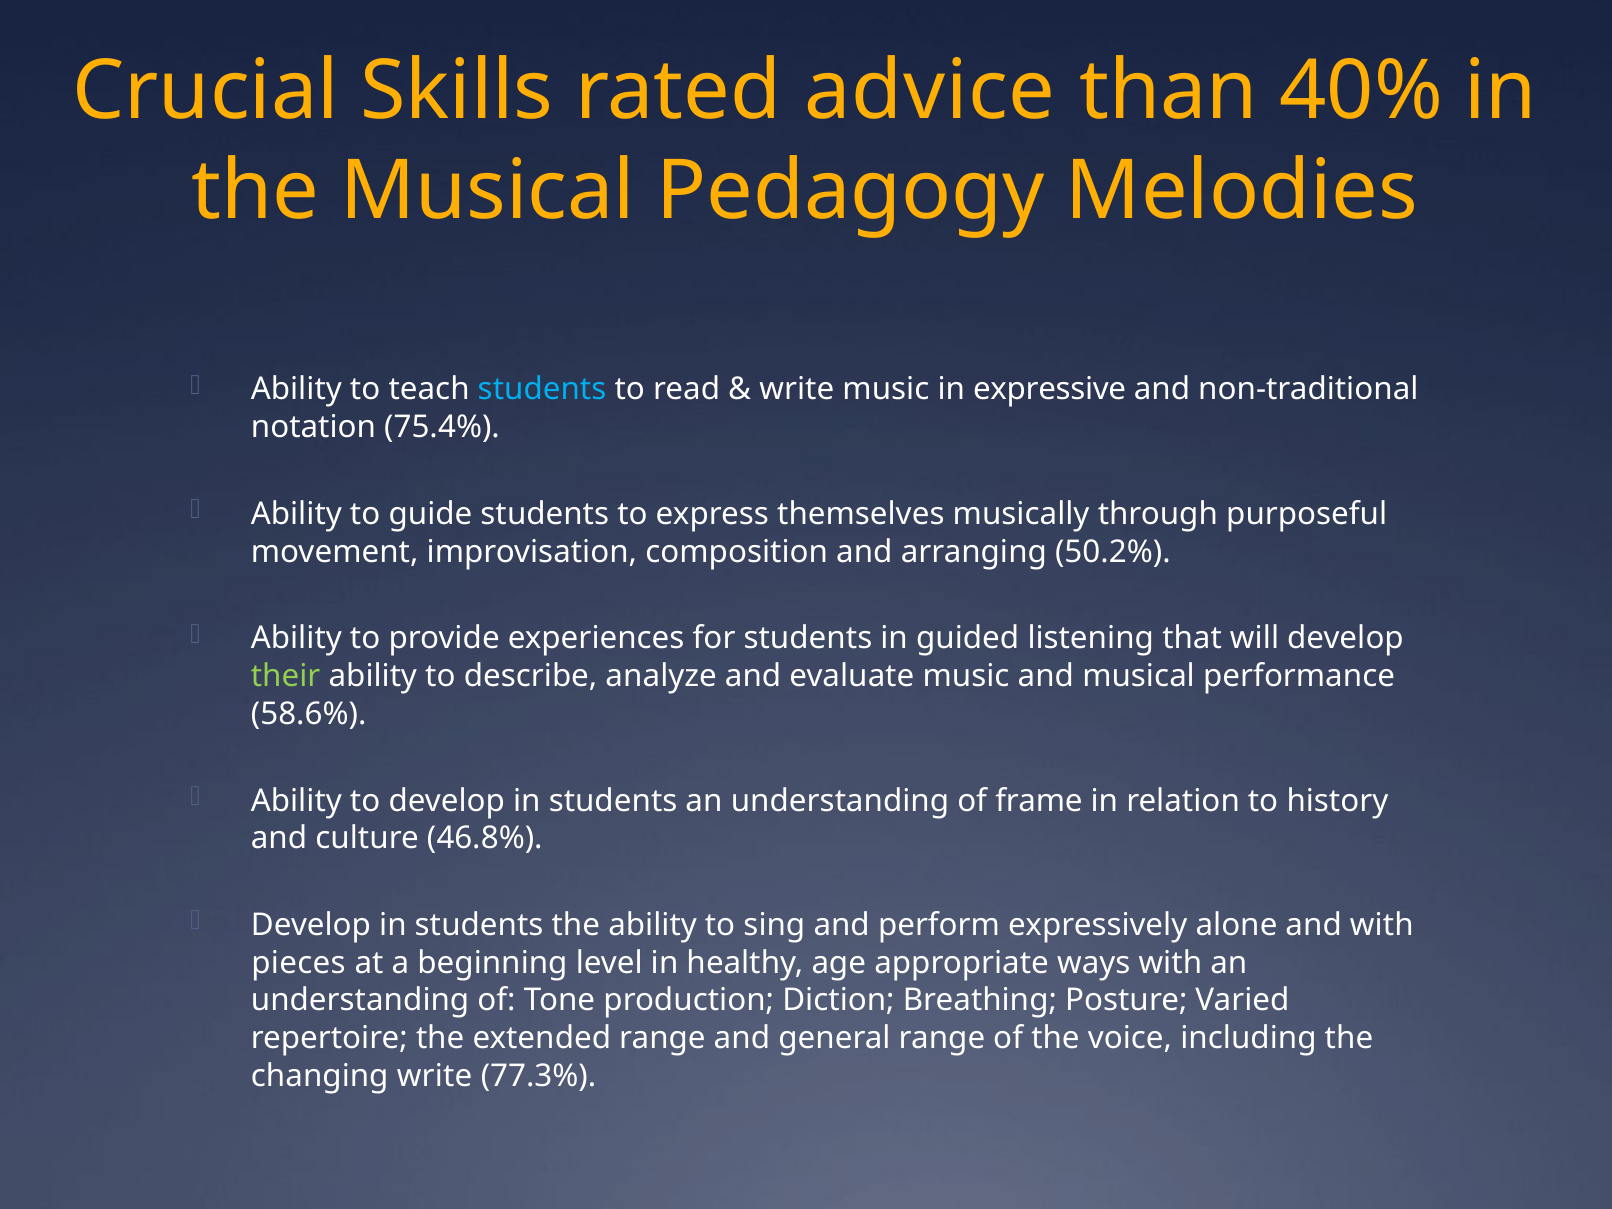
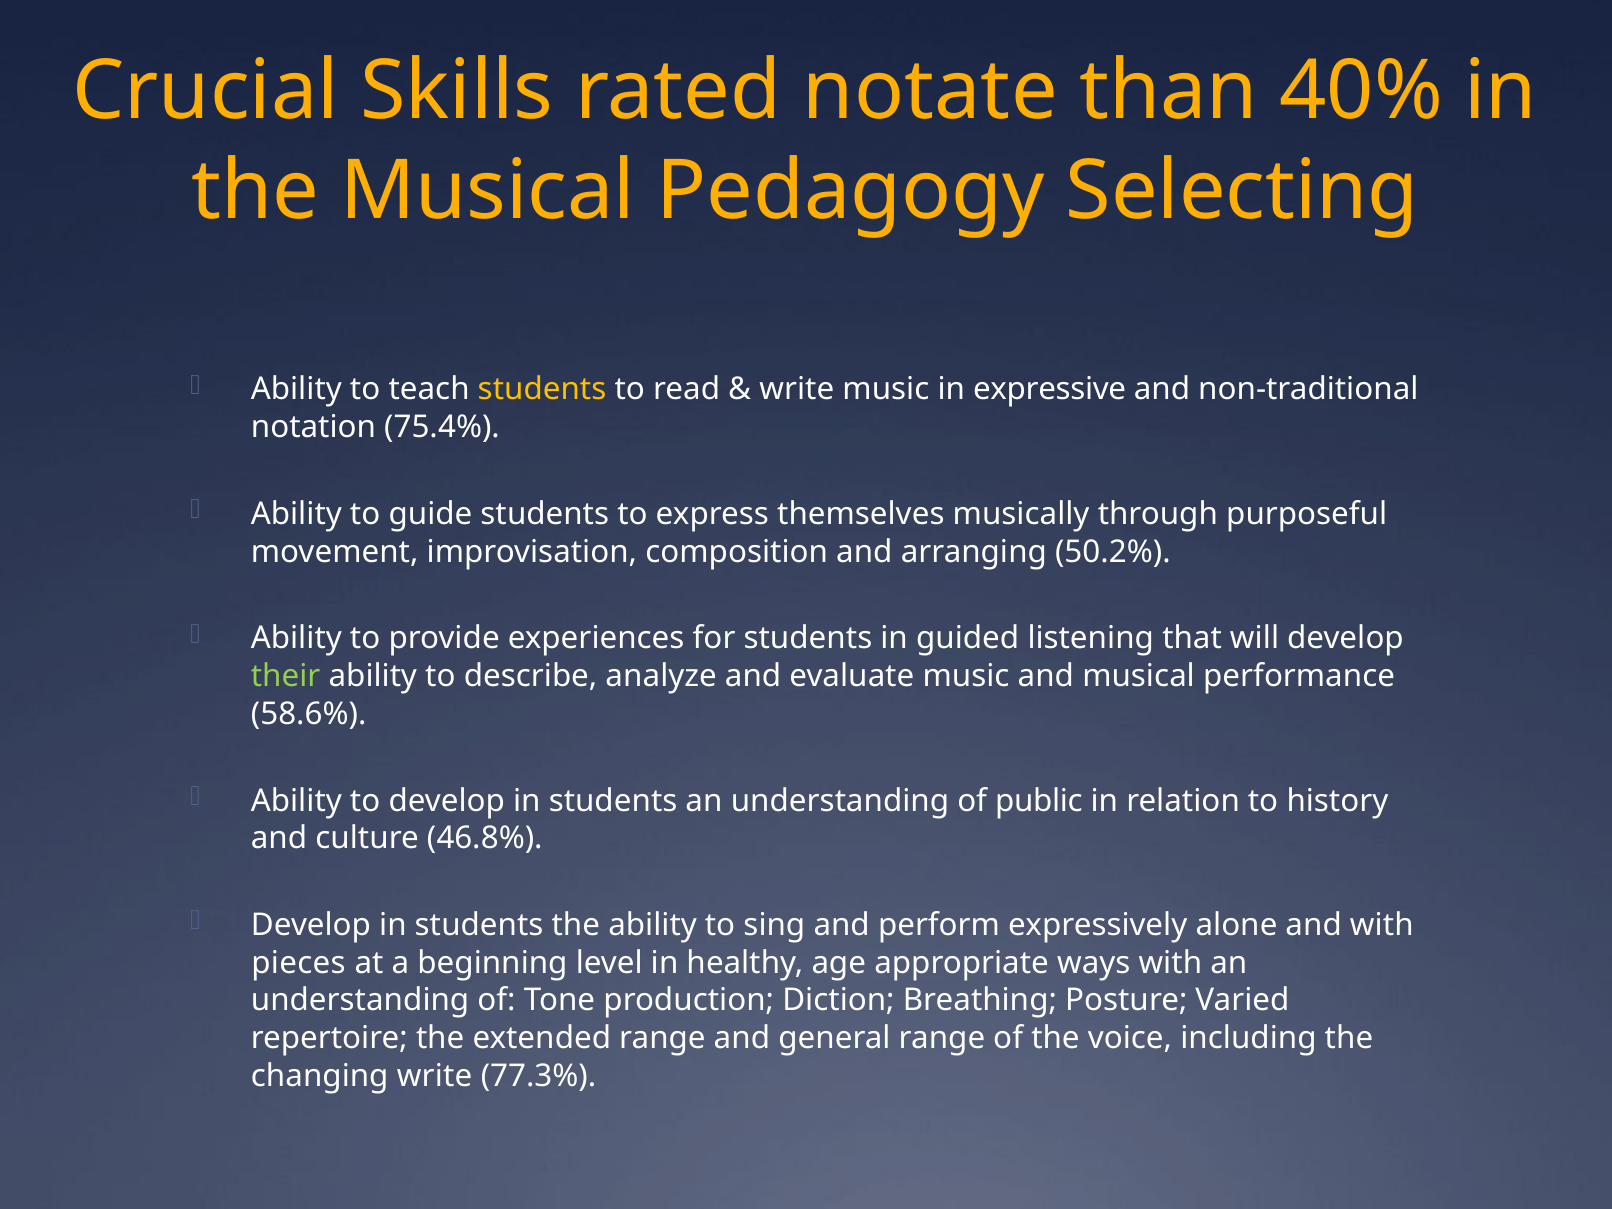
advice: advice -> notate (930, 91)
Melodies: Melodies -> Selecting (1242, 191)
students colour: light blue -> yellow (542, 390)
frame: frame -> public (1039, 801)
